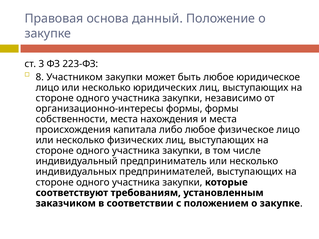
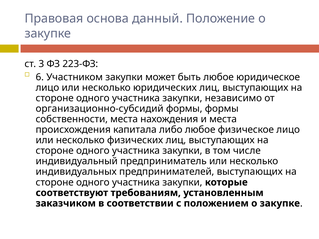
8: 8 -> 6 (40, 77)
организационно-интересы: организационно-интересы -> организационно-субсидий (100, 109)
